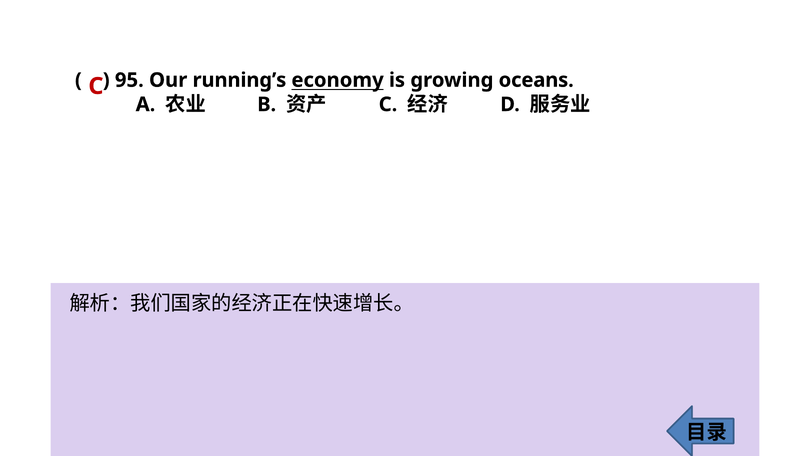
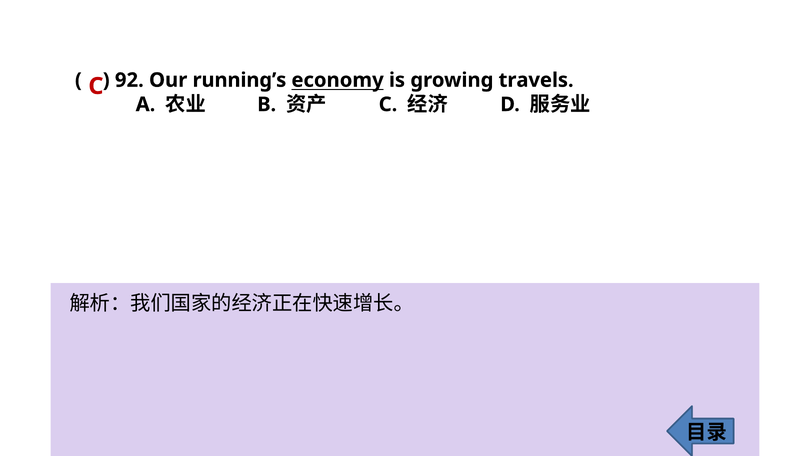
95: 95 -> 92 (129, 80)
oceans: oceans -> travels (536, 80)
